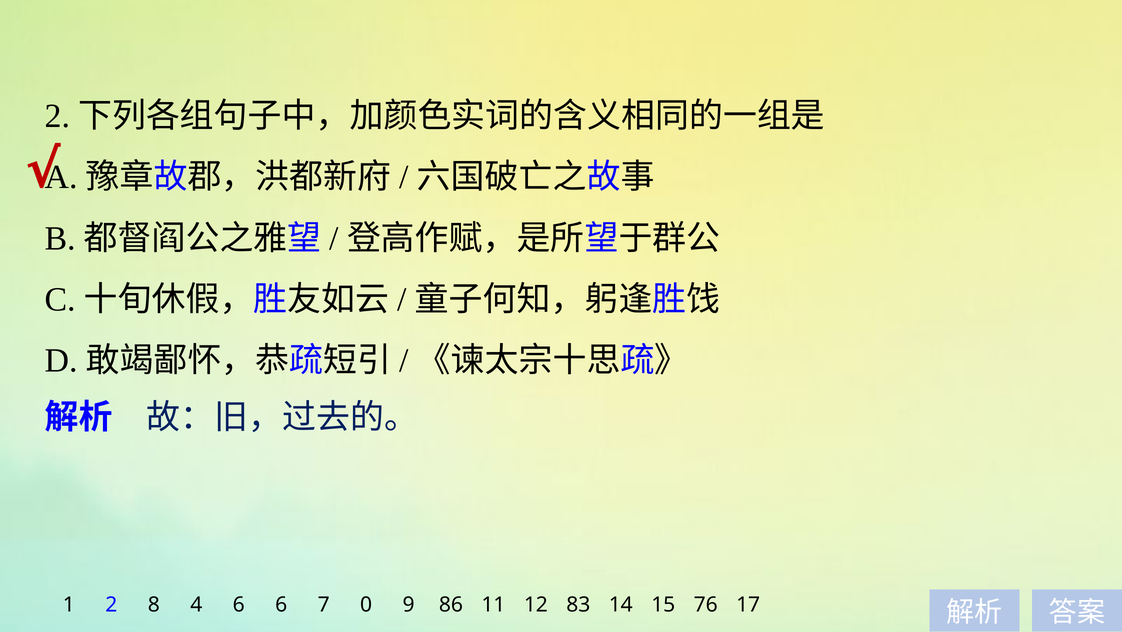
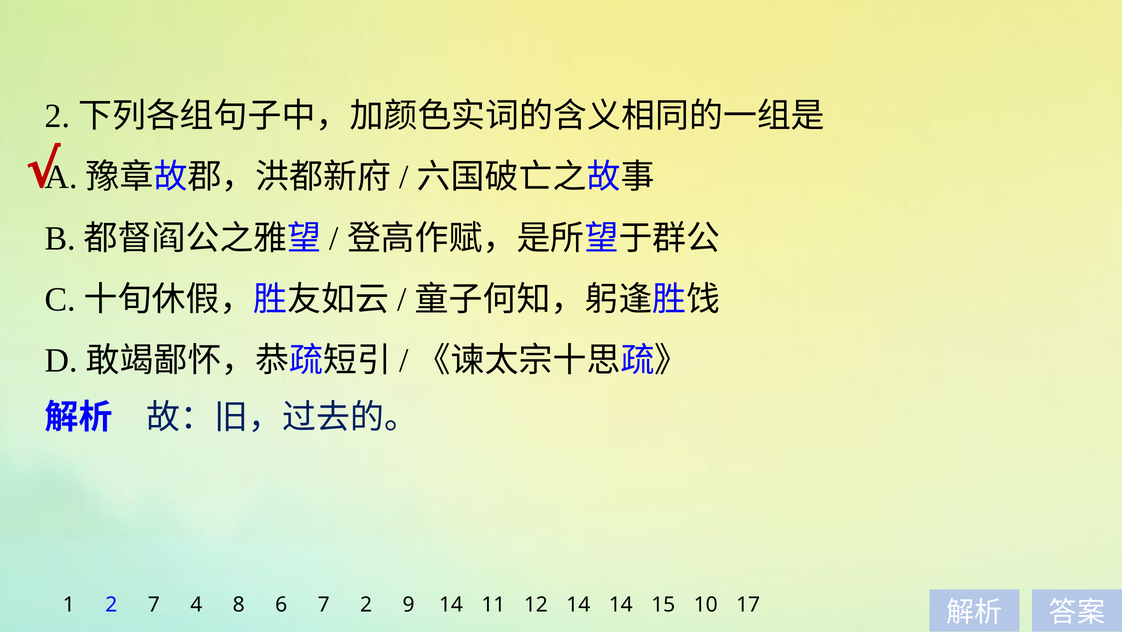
2 8: 8 -> 7 (154, 604)
4 6: 6 -> 8 (239, 604)
7 0: 0 -> 2 (366, 604)
9 86: 86 -> 14 (451, 604)
12 83: 83 -> 14 (578, 604)
76: 76 -> 10 (706, 604)
